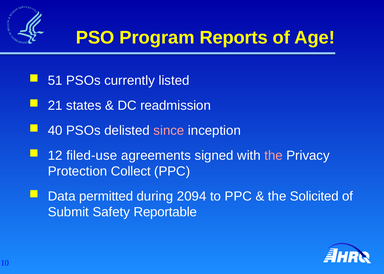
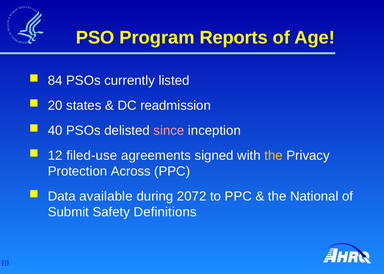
51: 51 -> 84 (55, 81)
21: 21 -> 20 (55, 106)
the colour: pink -> yellow (274, 156)
Collect: Collect -> Across (131, 171)
permitted: permitted -> available (106, 196)
2094: 2094 -> 2072 (192, 196)
Solicited: Solicited -> National (314, 196)
Reportable: Reportable -> Definitions (165, 212)
